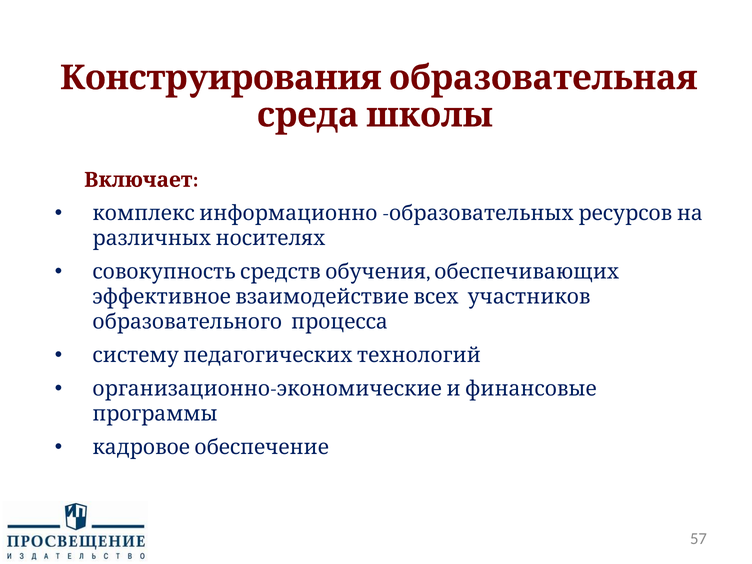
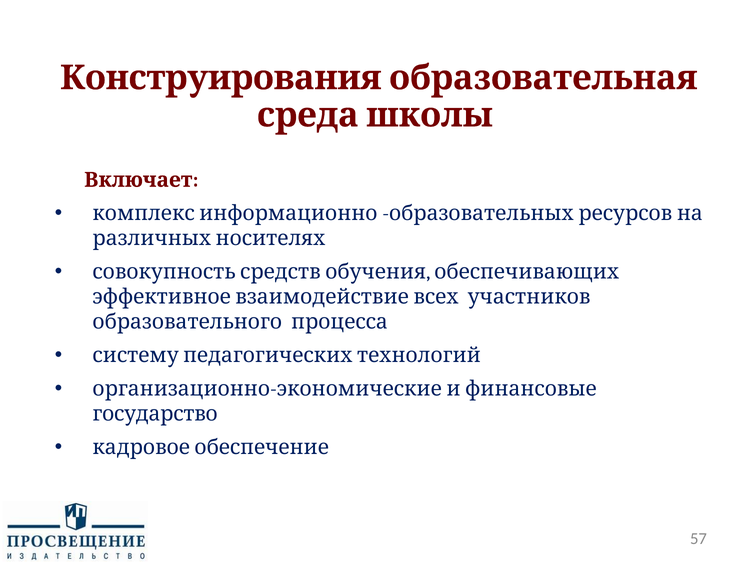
программы: программы -> государство (155, 414)
